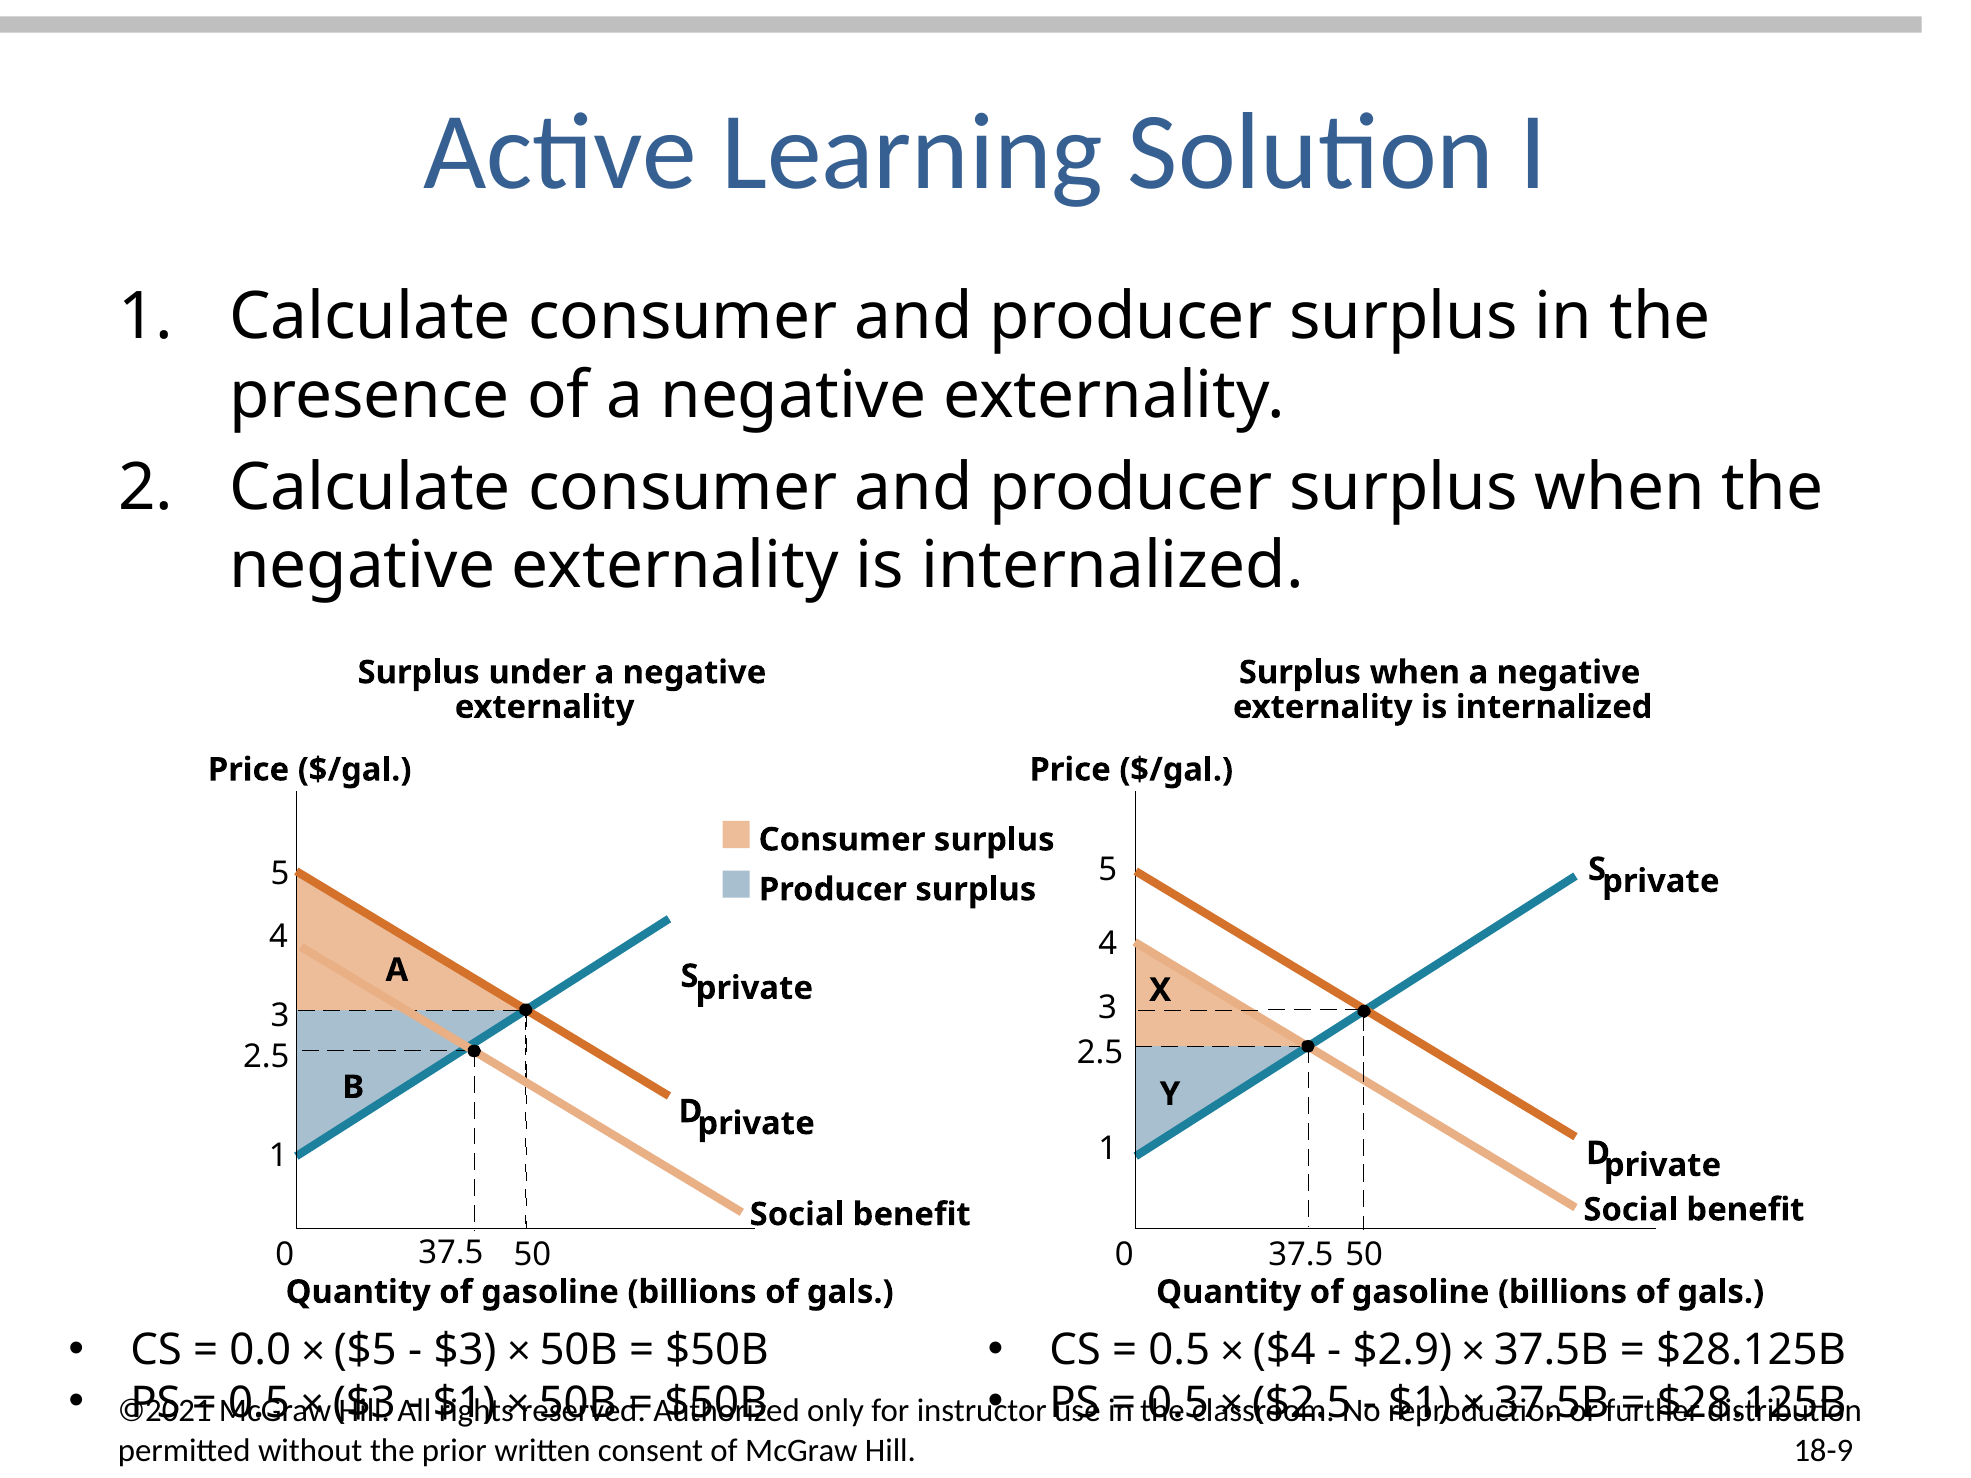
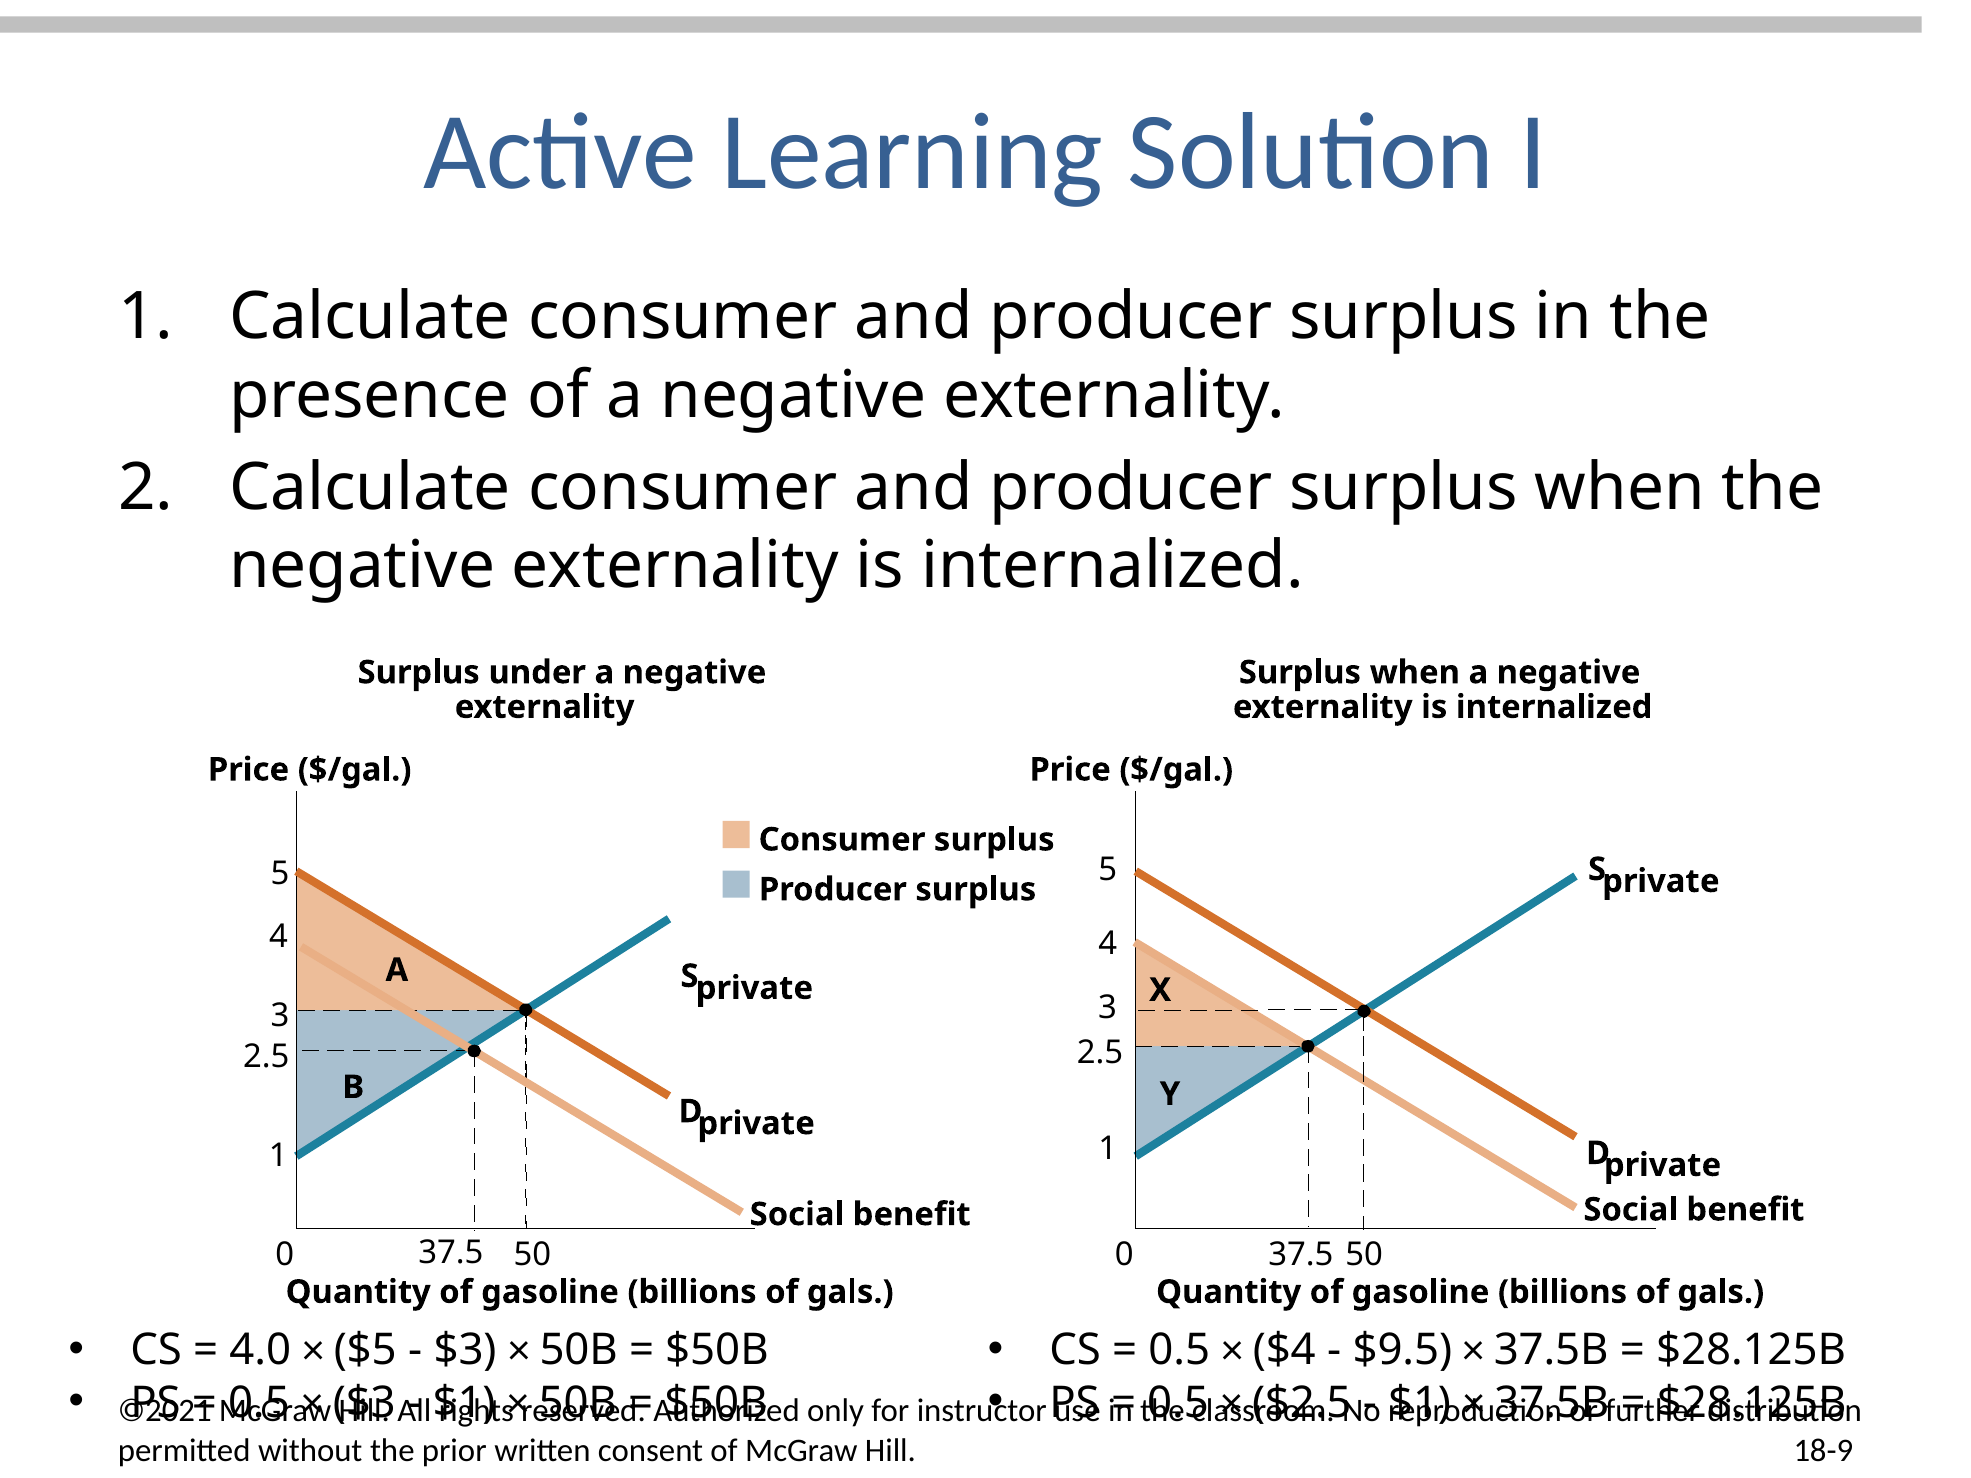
0.0: 0.0 -> 4.0 (260, 1351)
$2.9: $2.9 -> $9.5 (1402, 1351)
